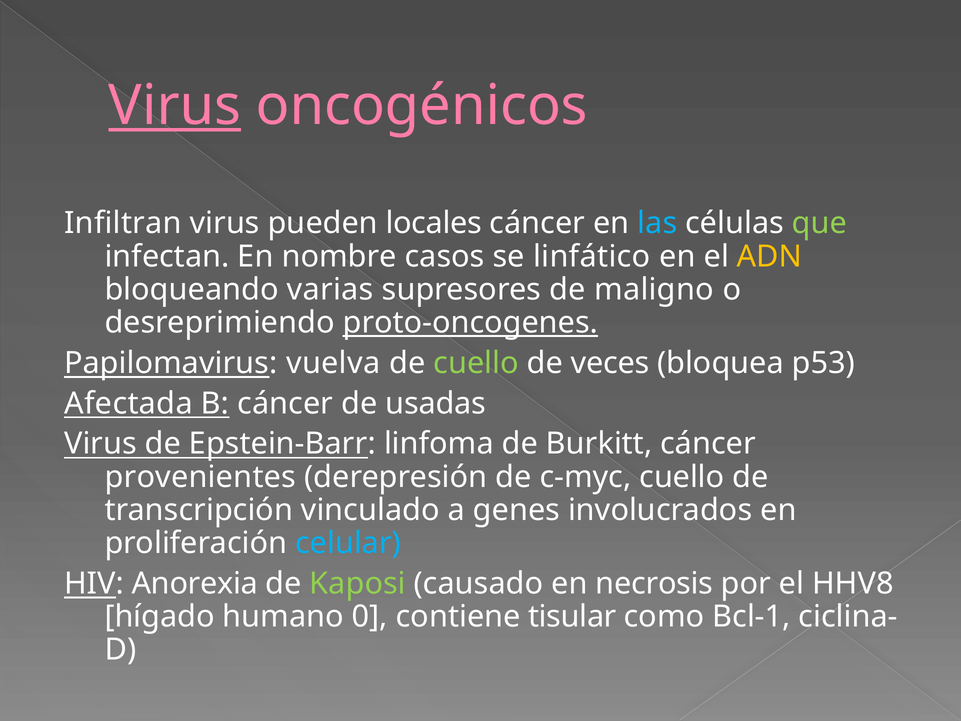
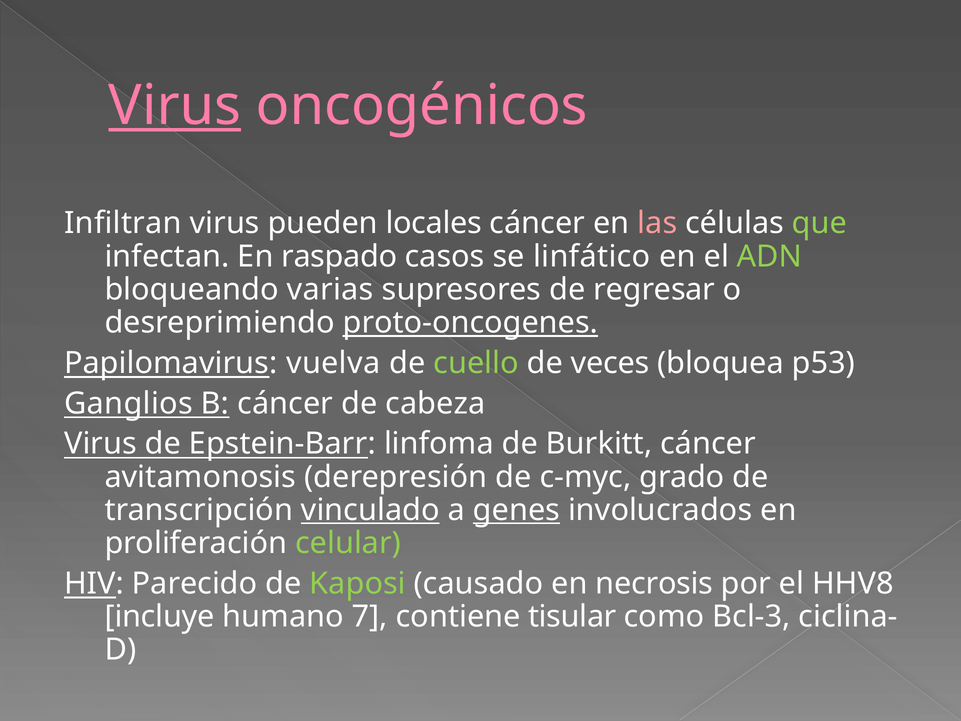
las colour: light blue -> pink (657, 223)
nombre: nombre -> raspado (339, 256)
ADN colour: yellow -> light green (770, 256)
maligno: maligno -> regresar (654, 289)
Afectada: Afectada -> Ganglios (129, 403)
usadas: usadas -> cabeza (435, 403)
provenientes: provenientes -> avitamonosis (200, 477)
c-myc cuello: cuello -> grado (682, 477)
vinculado underline: none -> present (370, 510)
genes underline: none -> present (516, 510)
celular colour: light blue -> light green (348, 543)
Anorexia: Anorexia -> Parecido (195, 583)
hígado: hígado -> incluye (160, 616)
0: 0 -> 7 (370, 616)
Bcl-1: Bcl-1 -> Bcl-3 (751, 616)
